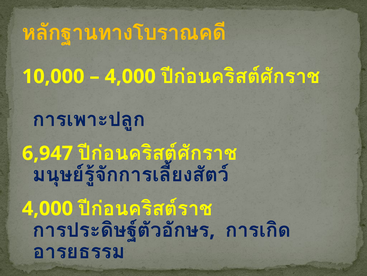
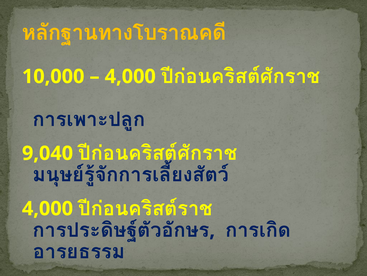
6,947: 6,947 -> 9,040 (48, 153)
